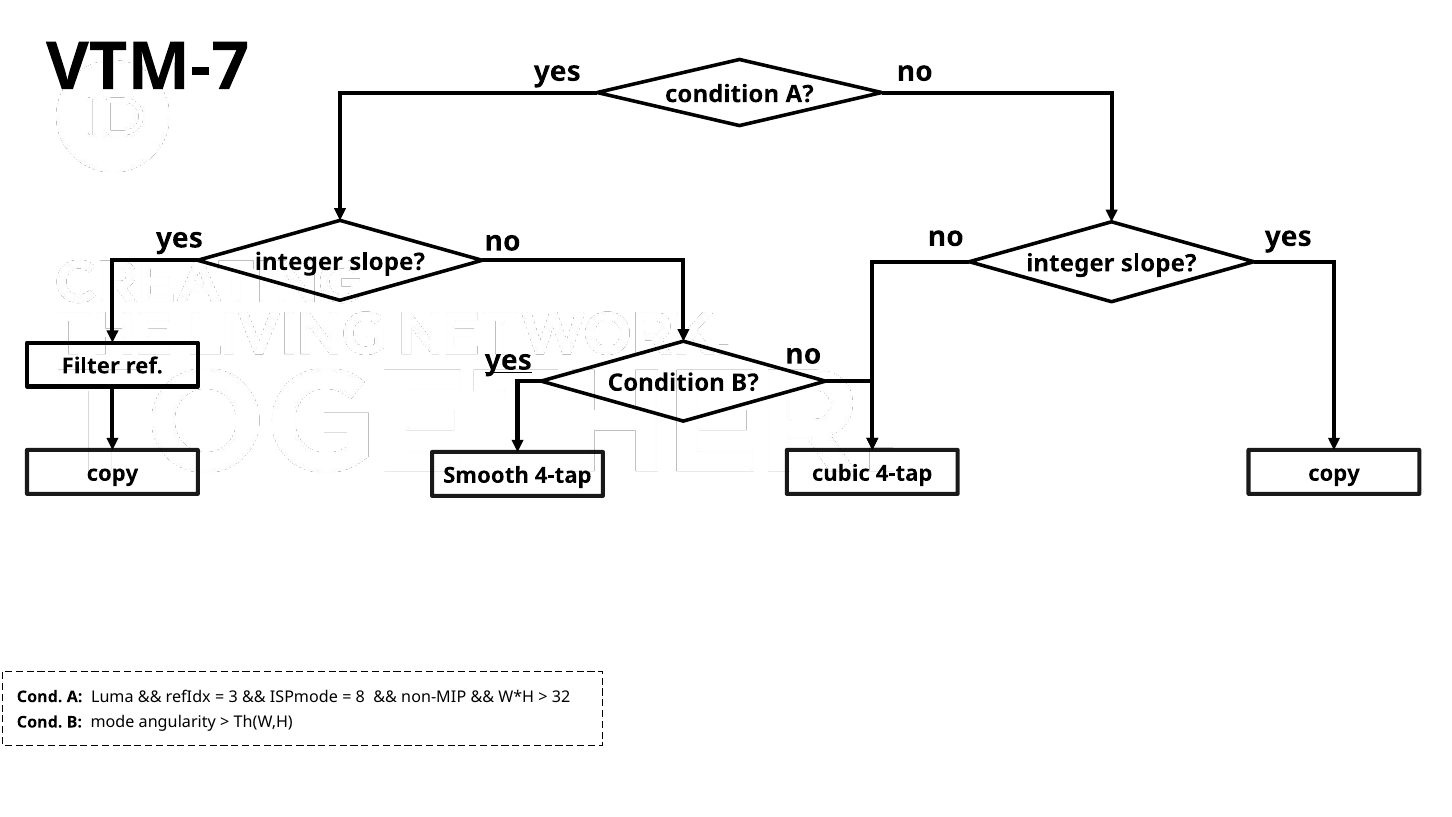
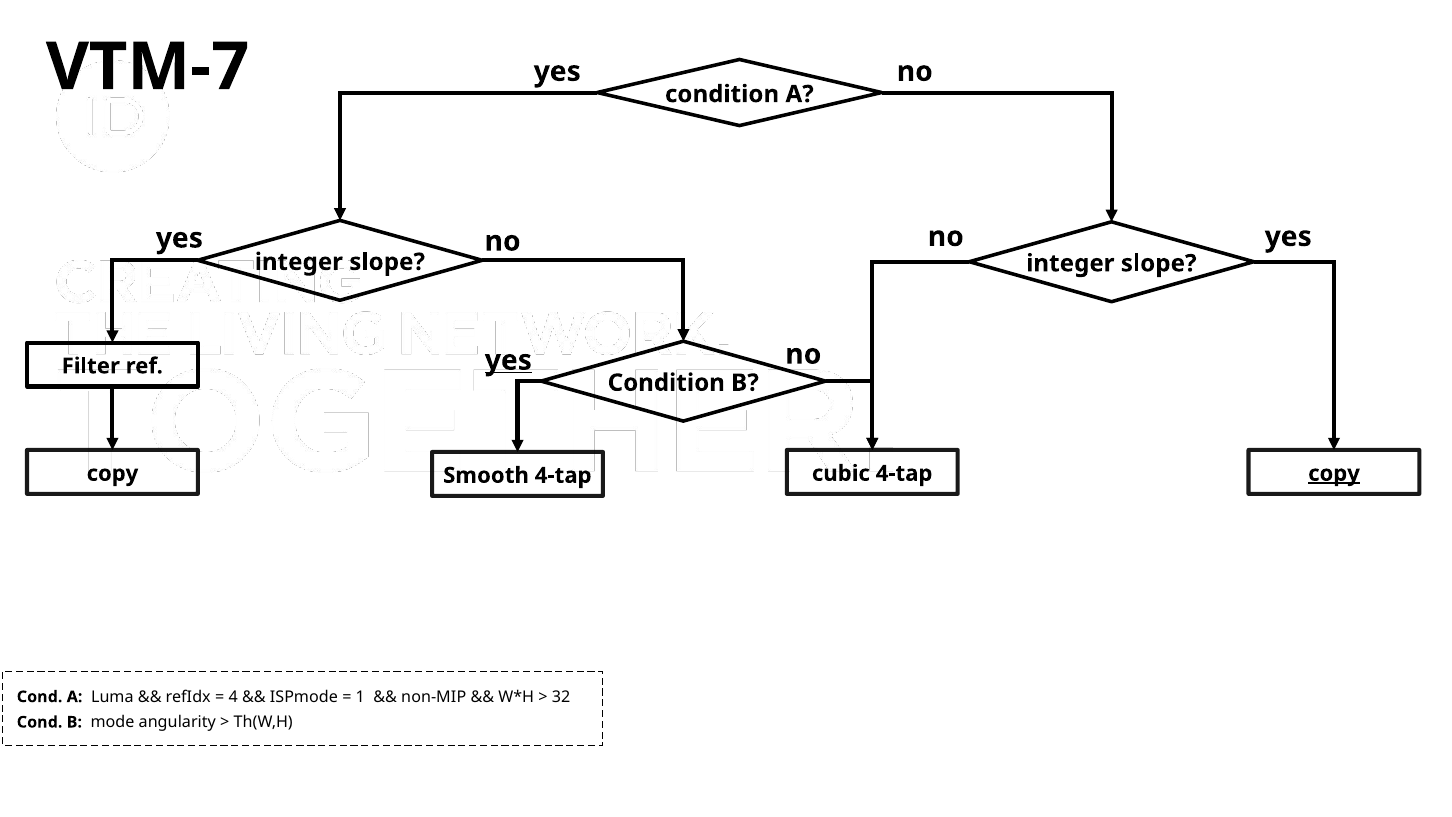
copy underline: none -> present (1334, 473)
3: 3 -> 4 (233, 697)
8: 8 -> 1 (360, 697)
